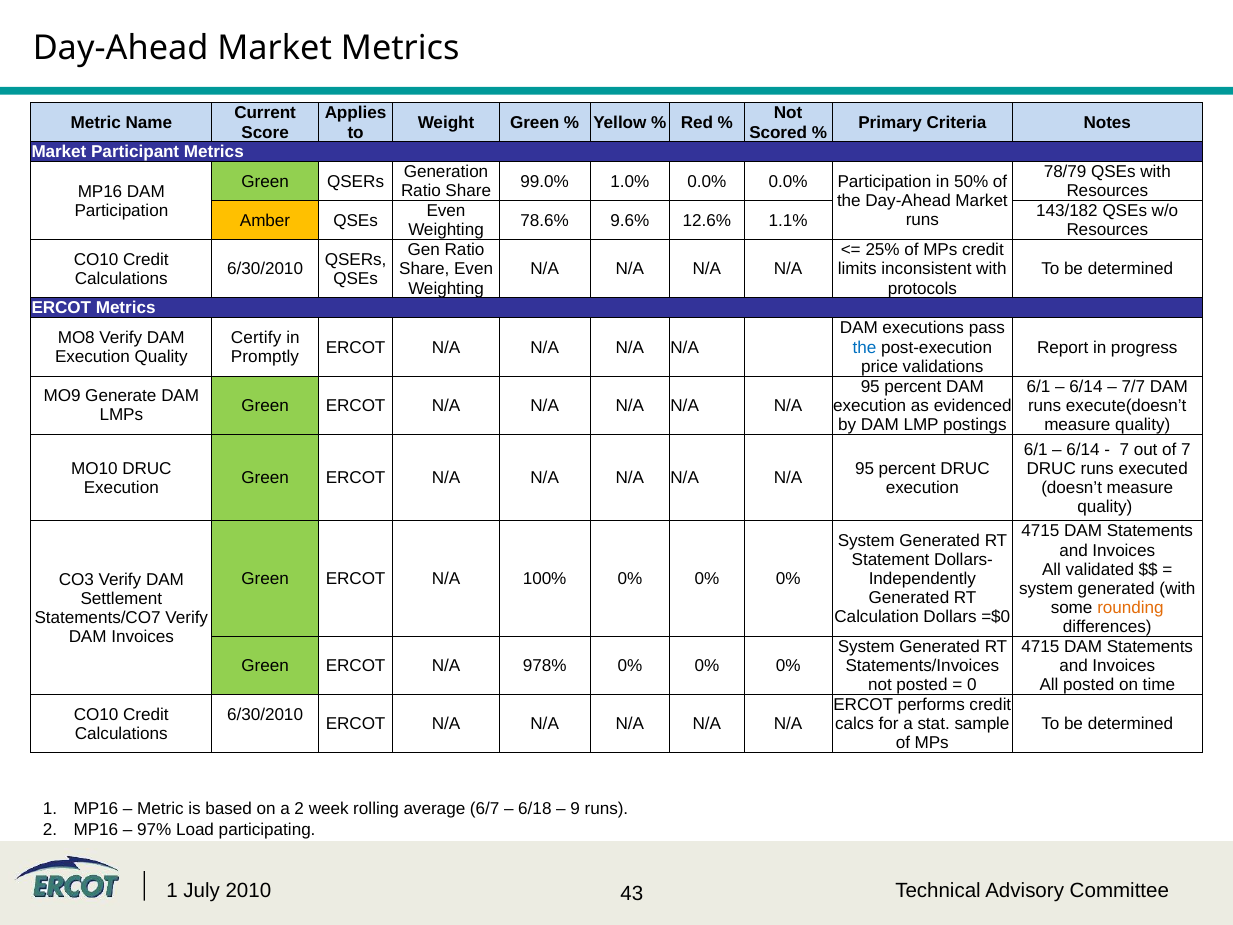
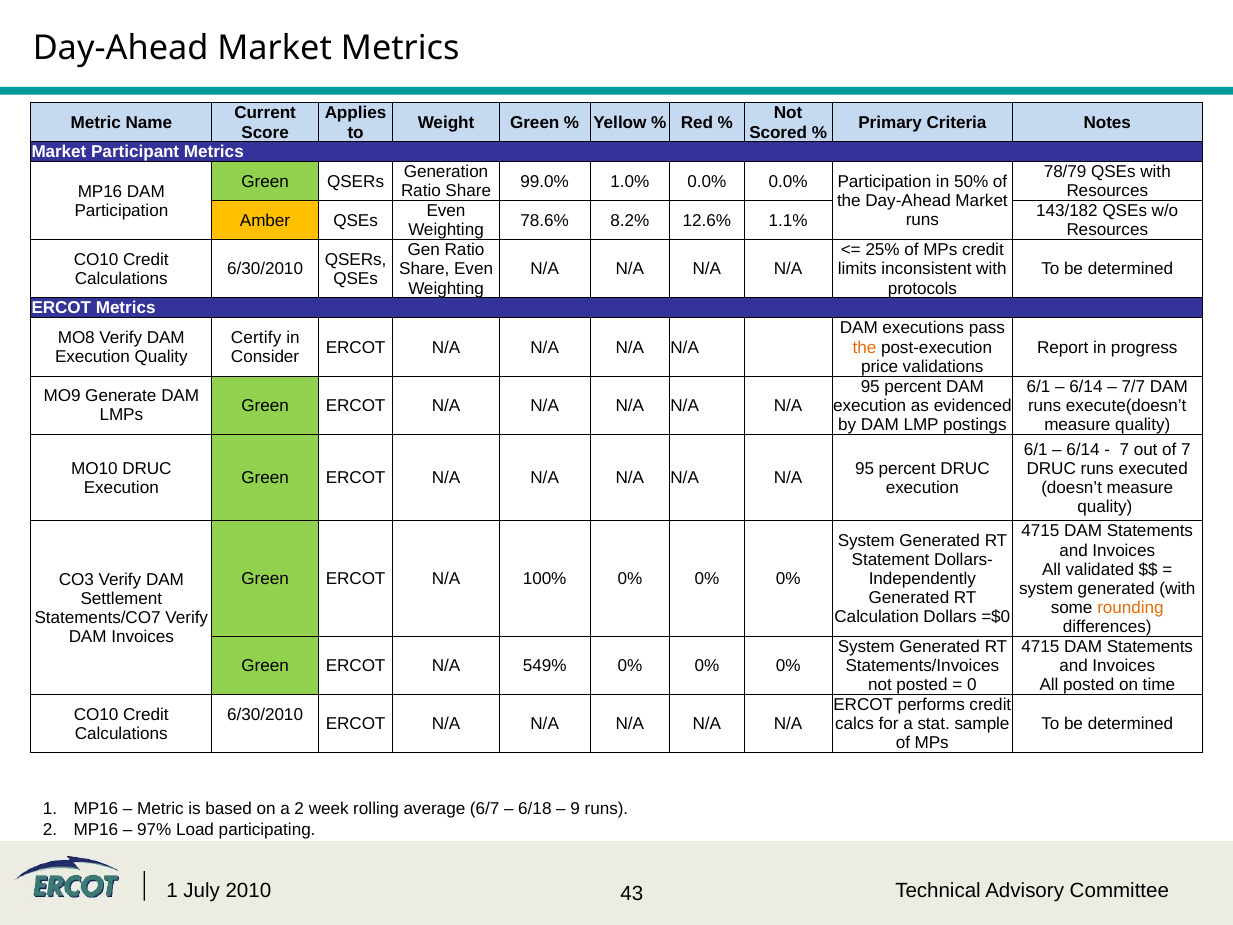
9.6%: 9.6% -> 8.2% (630, 221)
the colour: blue -> orange (865, 347)
Promptly: Promptly -> Consider (265, 357)
978%: 978% -> 549% (545, 666)
